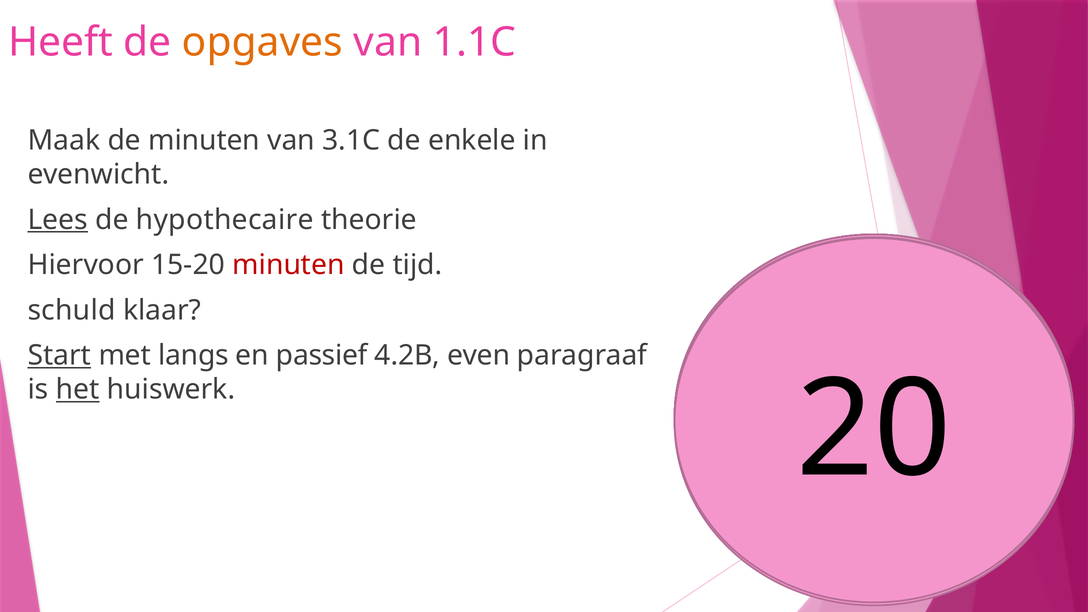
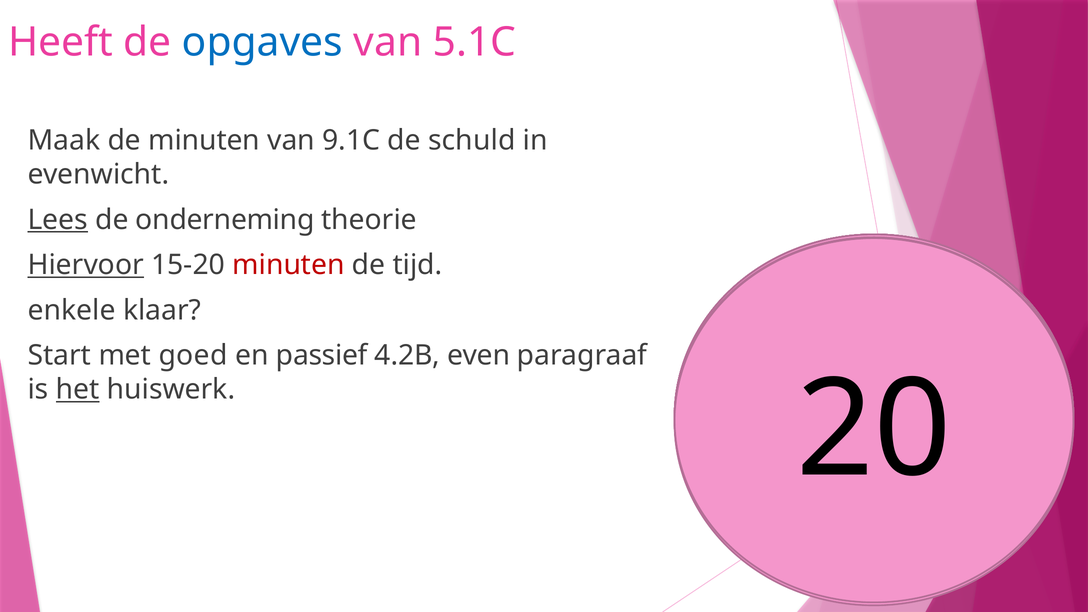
opgaves colour: orange -> blue (262, 42)
1.1C: 1.1C -> 5.1C (475, 42)
3.1C: 3.1C -> 9.1C (351, 140)
enkele: enkele -> schuld (472, 140)
hypothecaire: hypothecaire -> onderneming (225, 220)
Hiervoor underline: none -> present (86, 265)
schuld: schuld -> enkele (72, 310)
Start underline: present -> none (59, 356)
langs: langs -> goed (193, 356)
